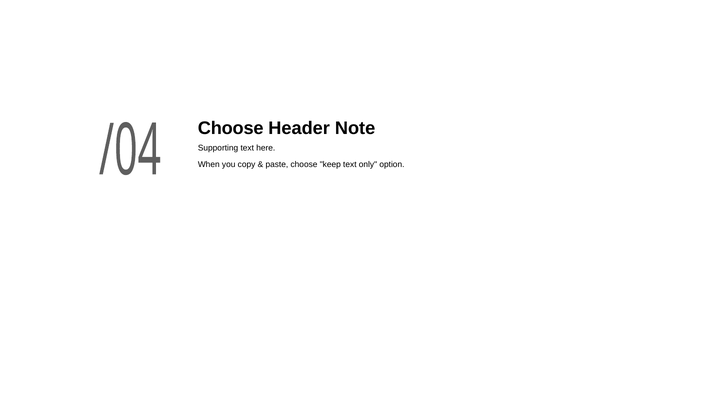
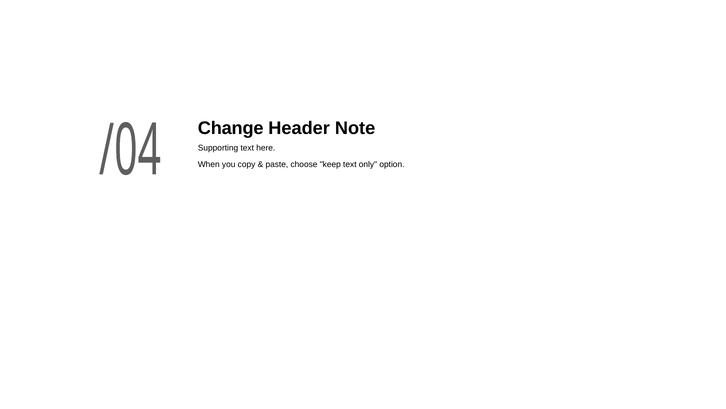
Choose: Choose -> Change (231, 128)
